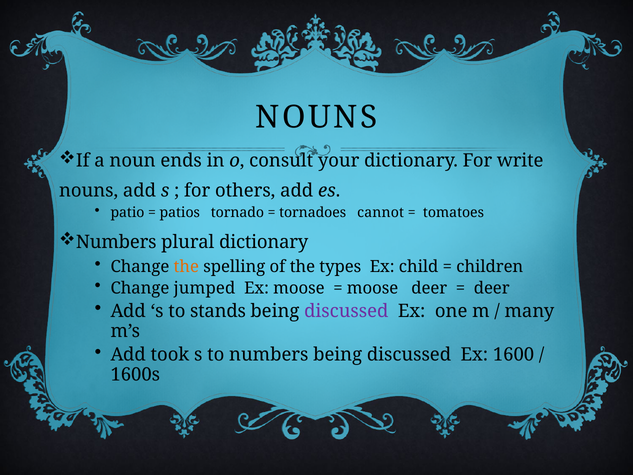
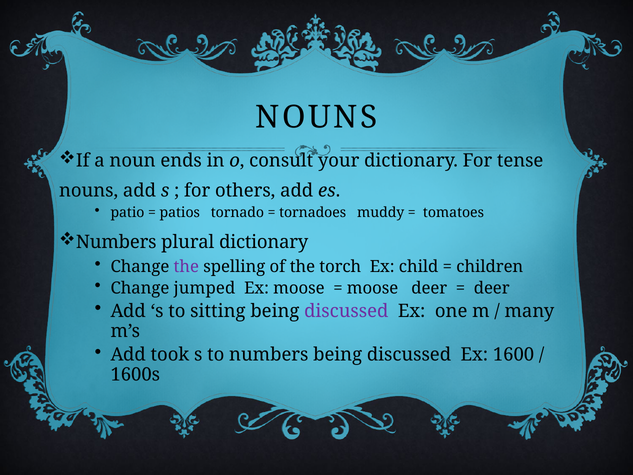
write: write -> tense (520, 160)
cannot: cannot -> muddy (381, 212)
the colour: orange -> purple (186, 266)
types: types -> torch (340, 266)
stands: stands -> sitting (218, 311)
